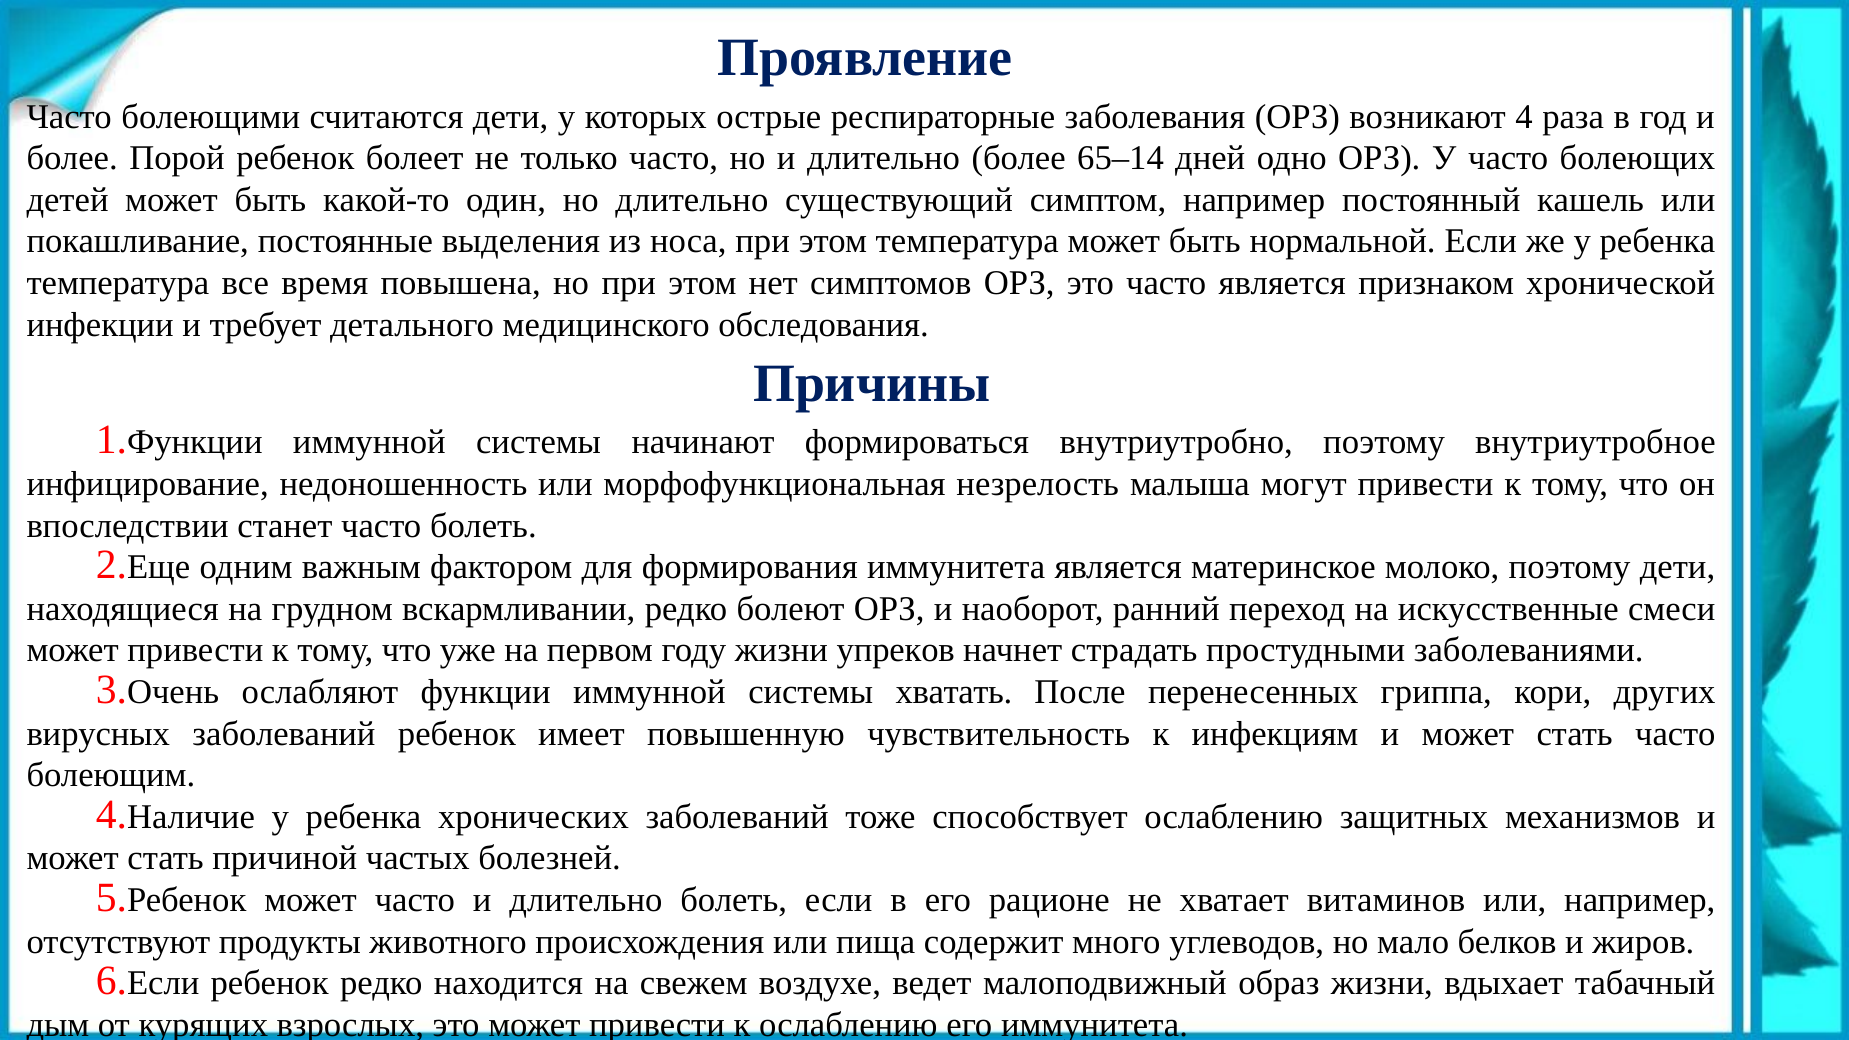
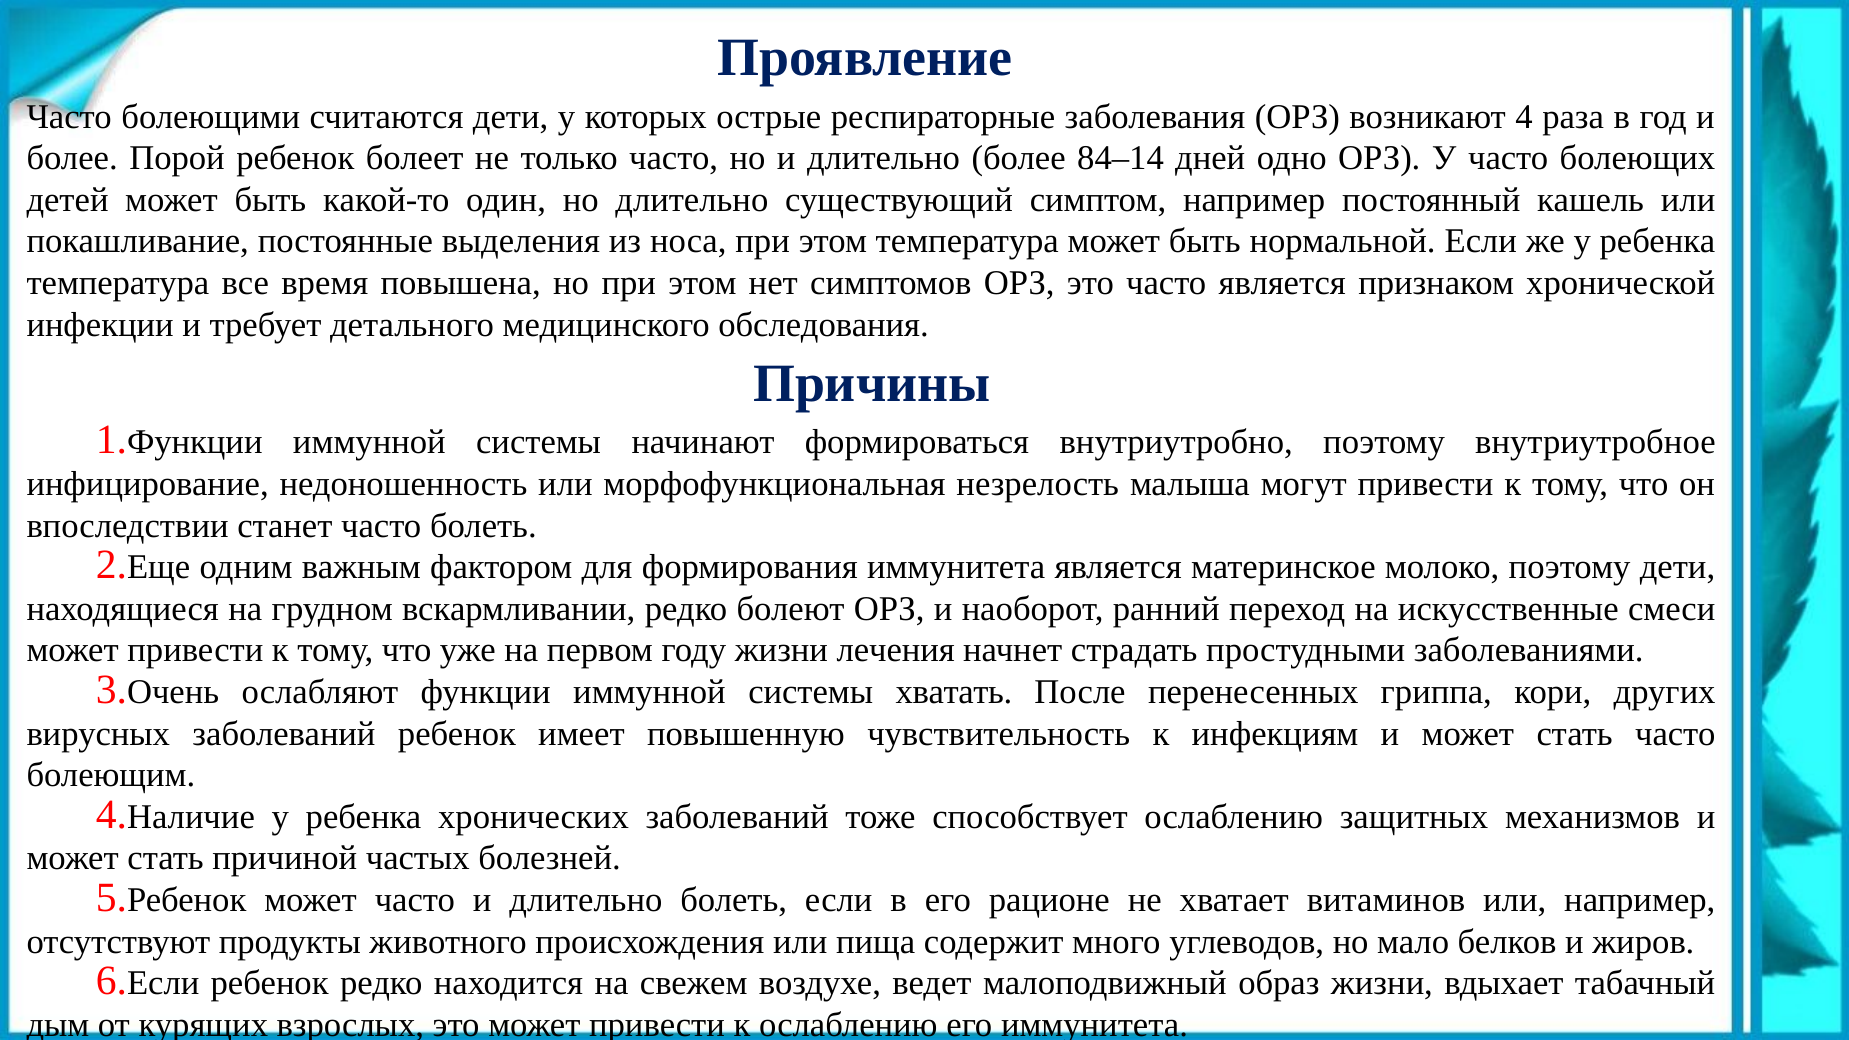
65–14: 65–14 -> 84–14 (1121, 158)
упреков: упреков -> лечения (896, 651)
